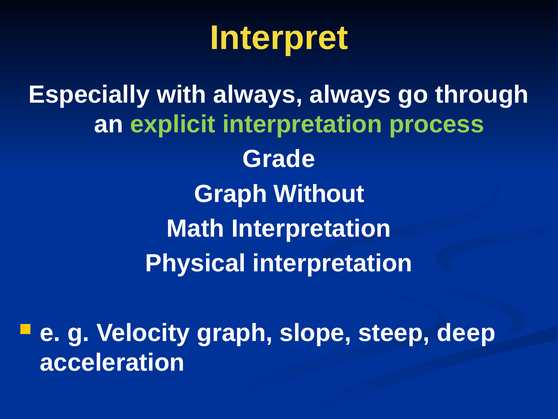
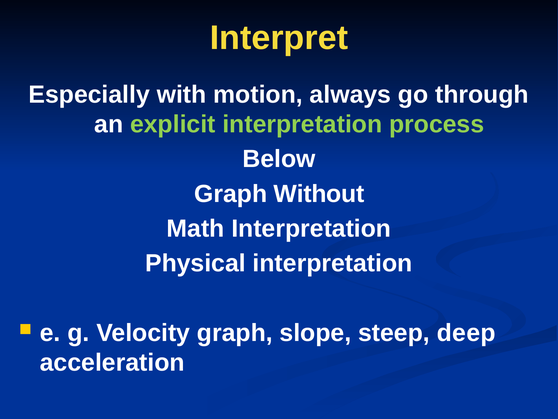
with always: always -> motion (258, 94)
Grade: Grade -> Below (279, 159)
